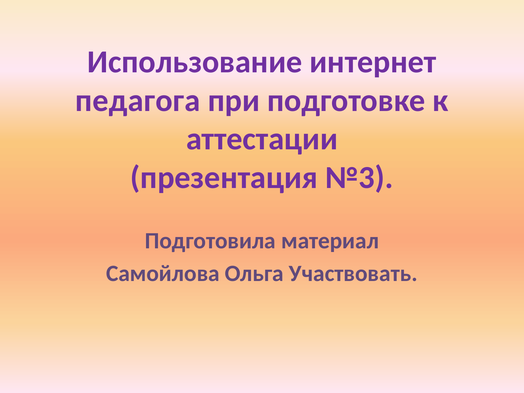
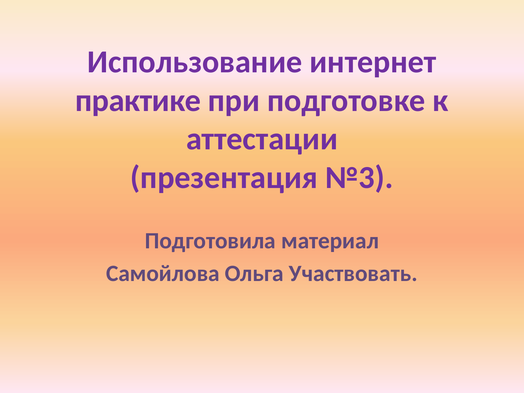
педагога: педагога -> практике (138, 100)
